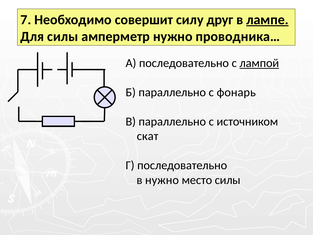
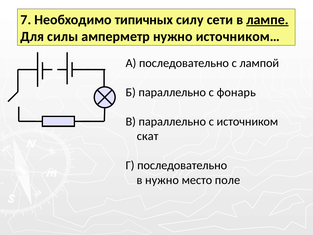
совершит: совершит -> типичных (144, 20)
друг: друг -> сети (220, 20)
проводника…: проводника… -> источником… (238, 36)
лампой underline: present -> none (259, 63)
место силы: силы -> поле (228, 180)
